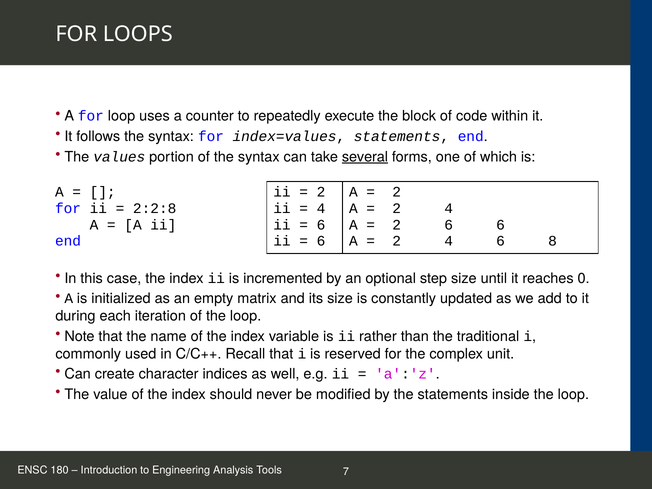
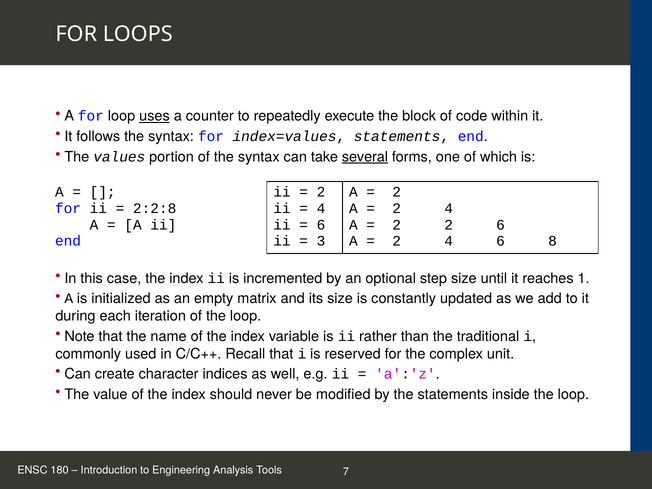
uses underline: none -> present (154, 116)
2 6: 6 -> 2 (449, 225)
6: 6 -> 3 (321, 241)
0: 0 -> 1 (584, 278)
